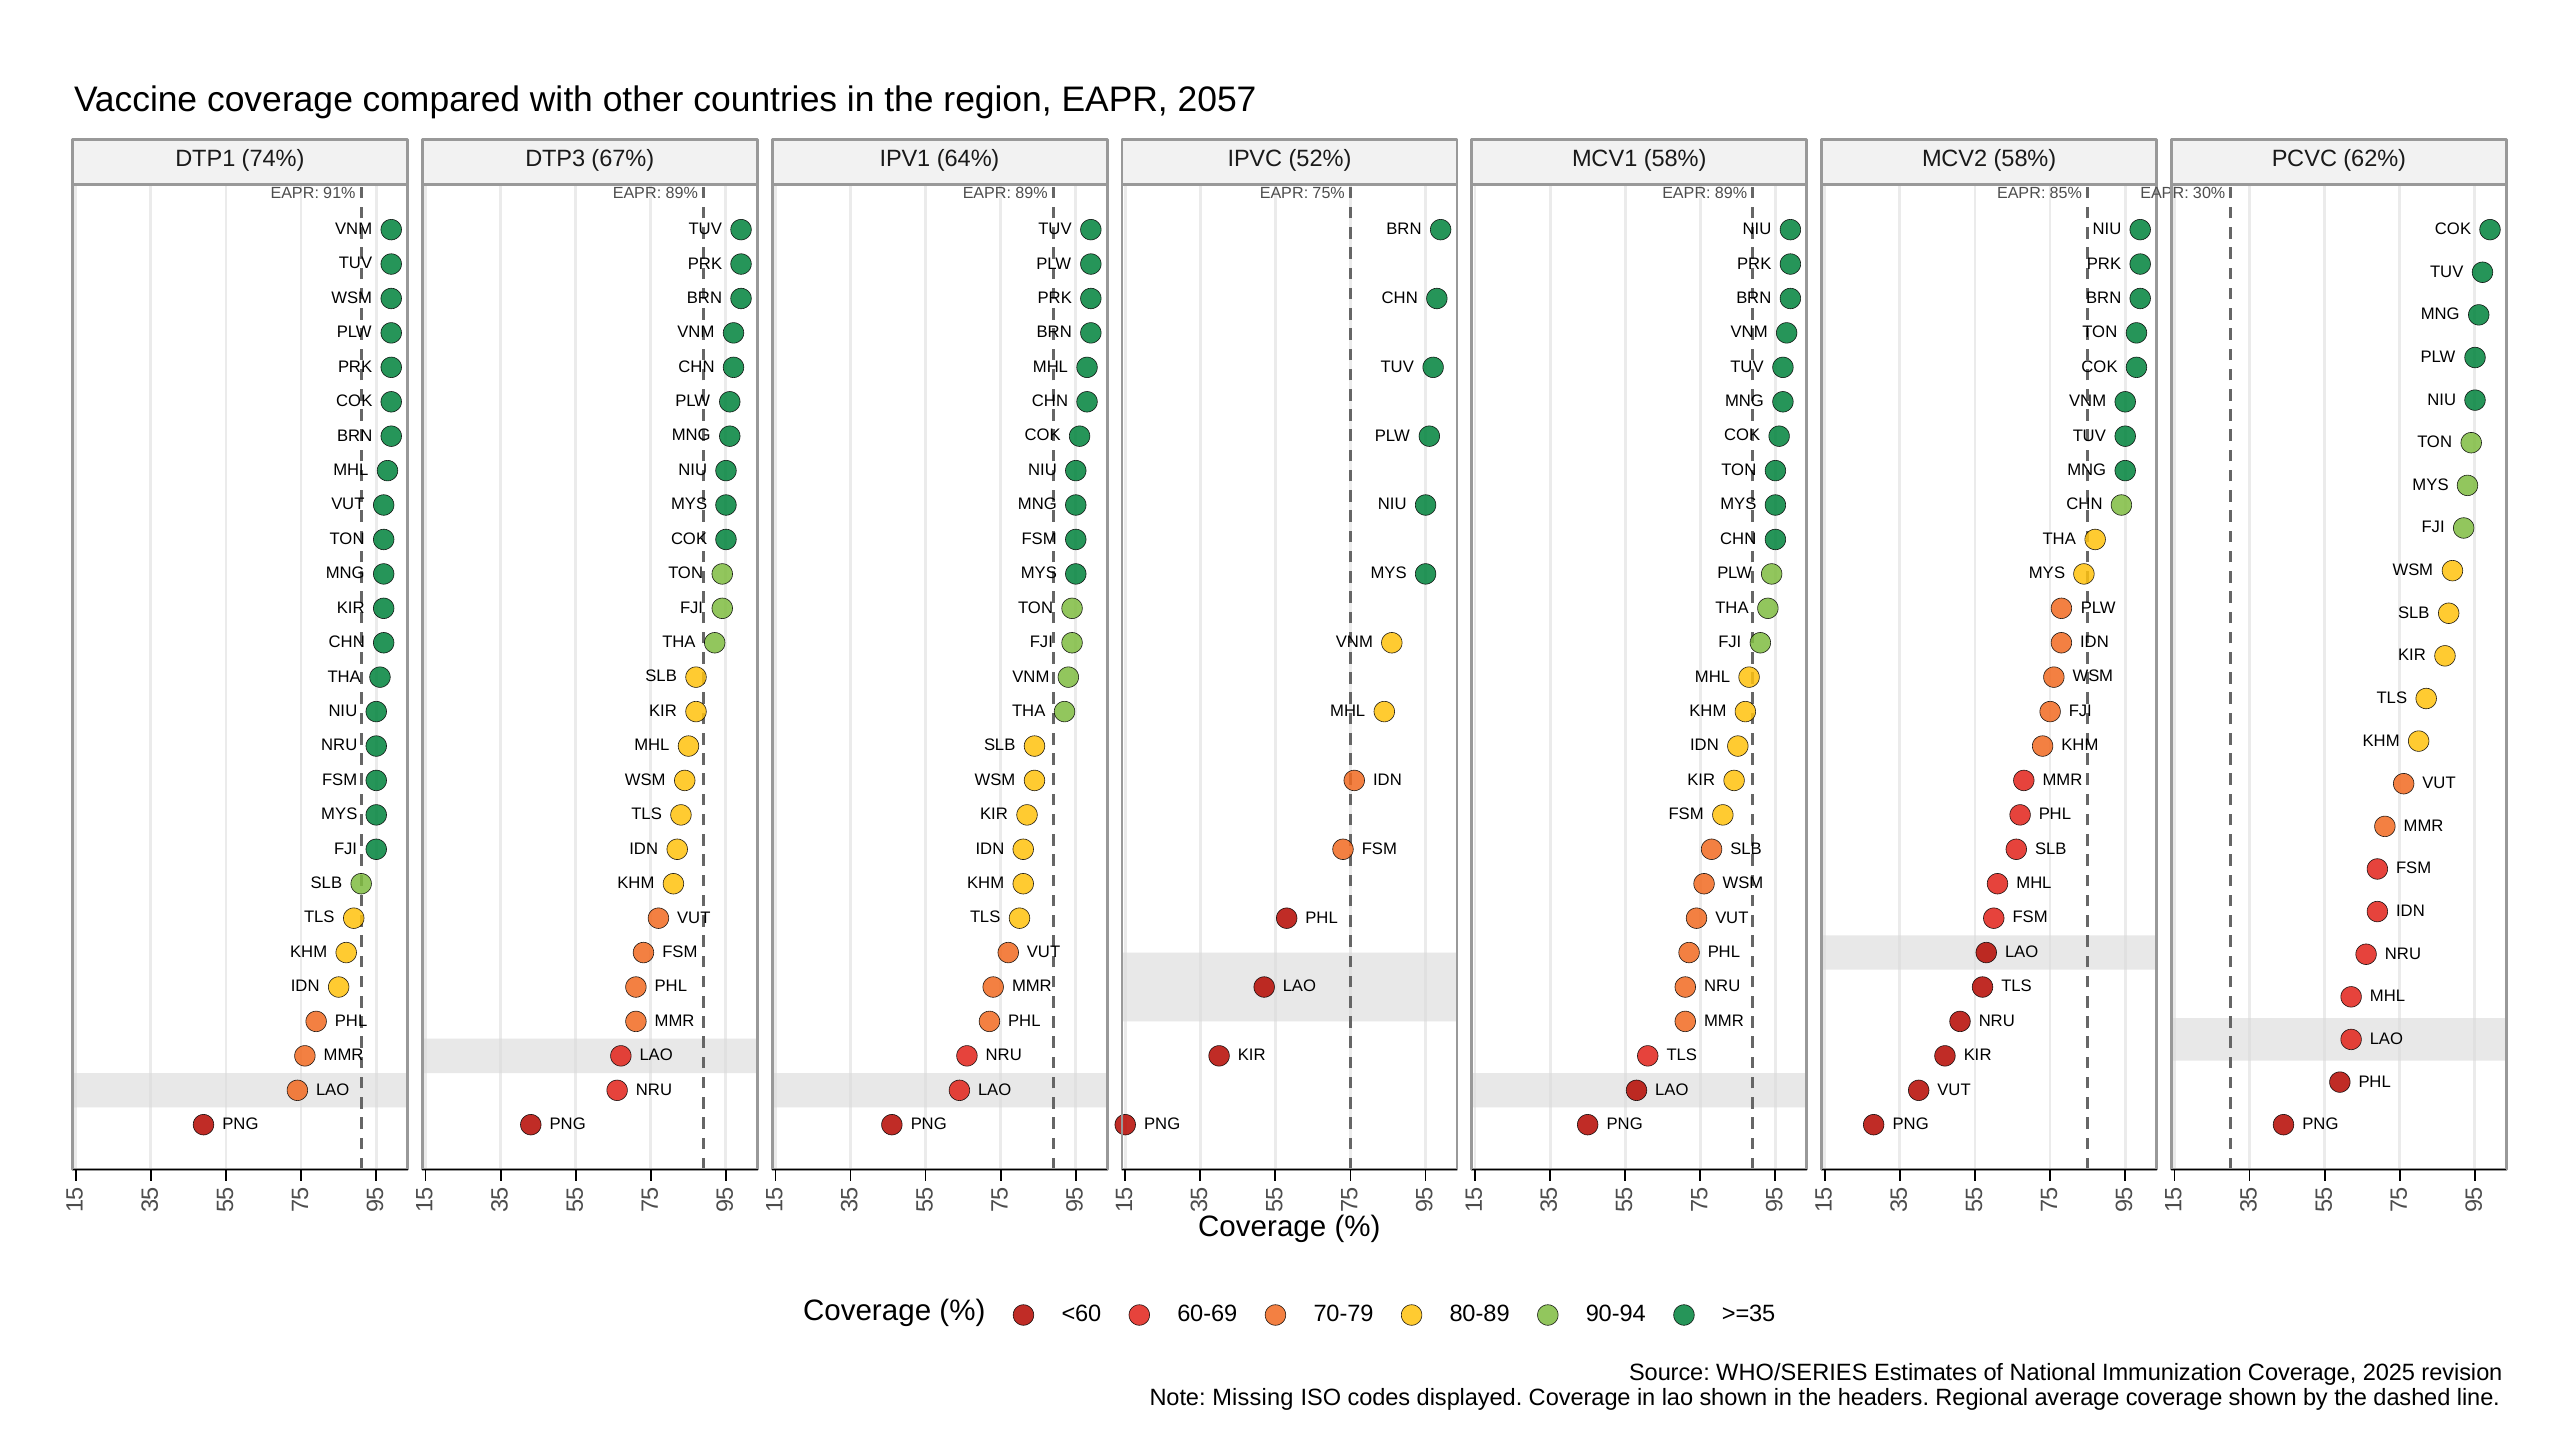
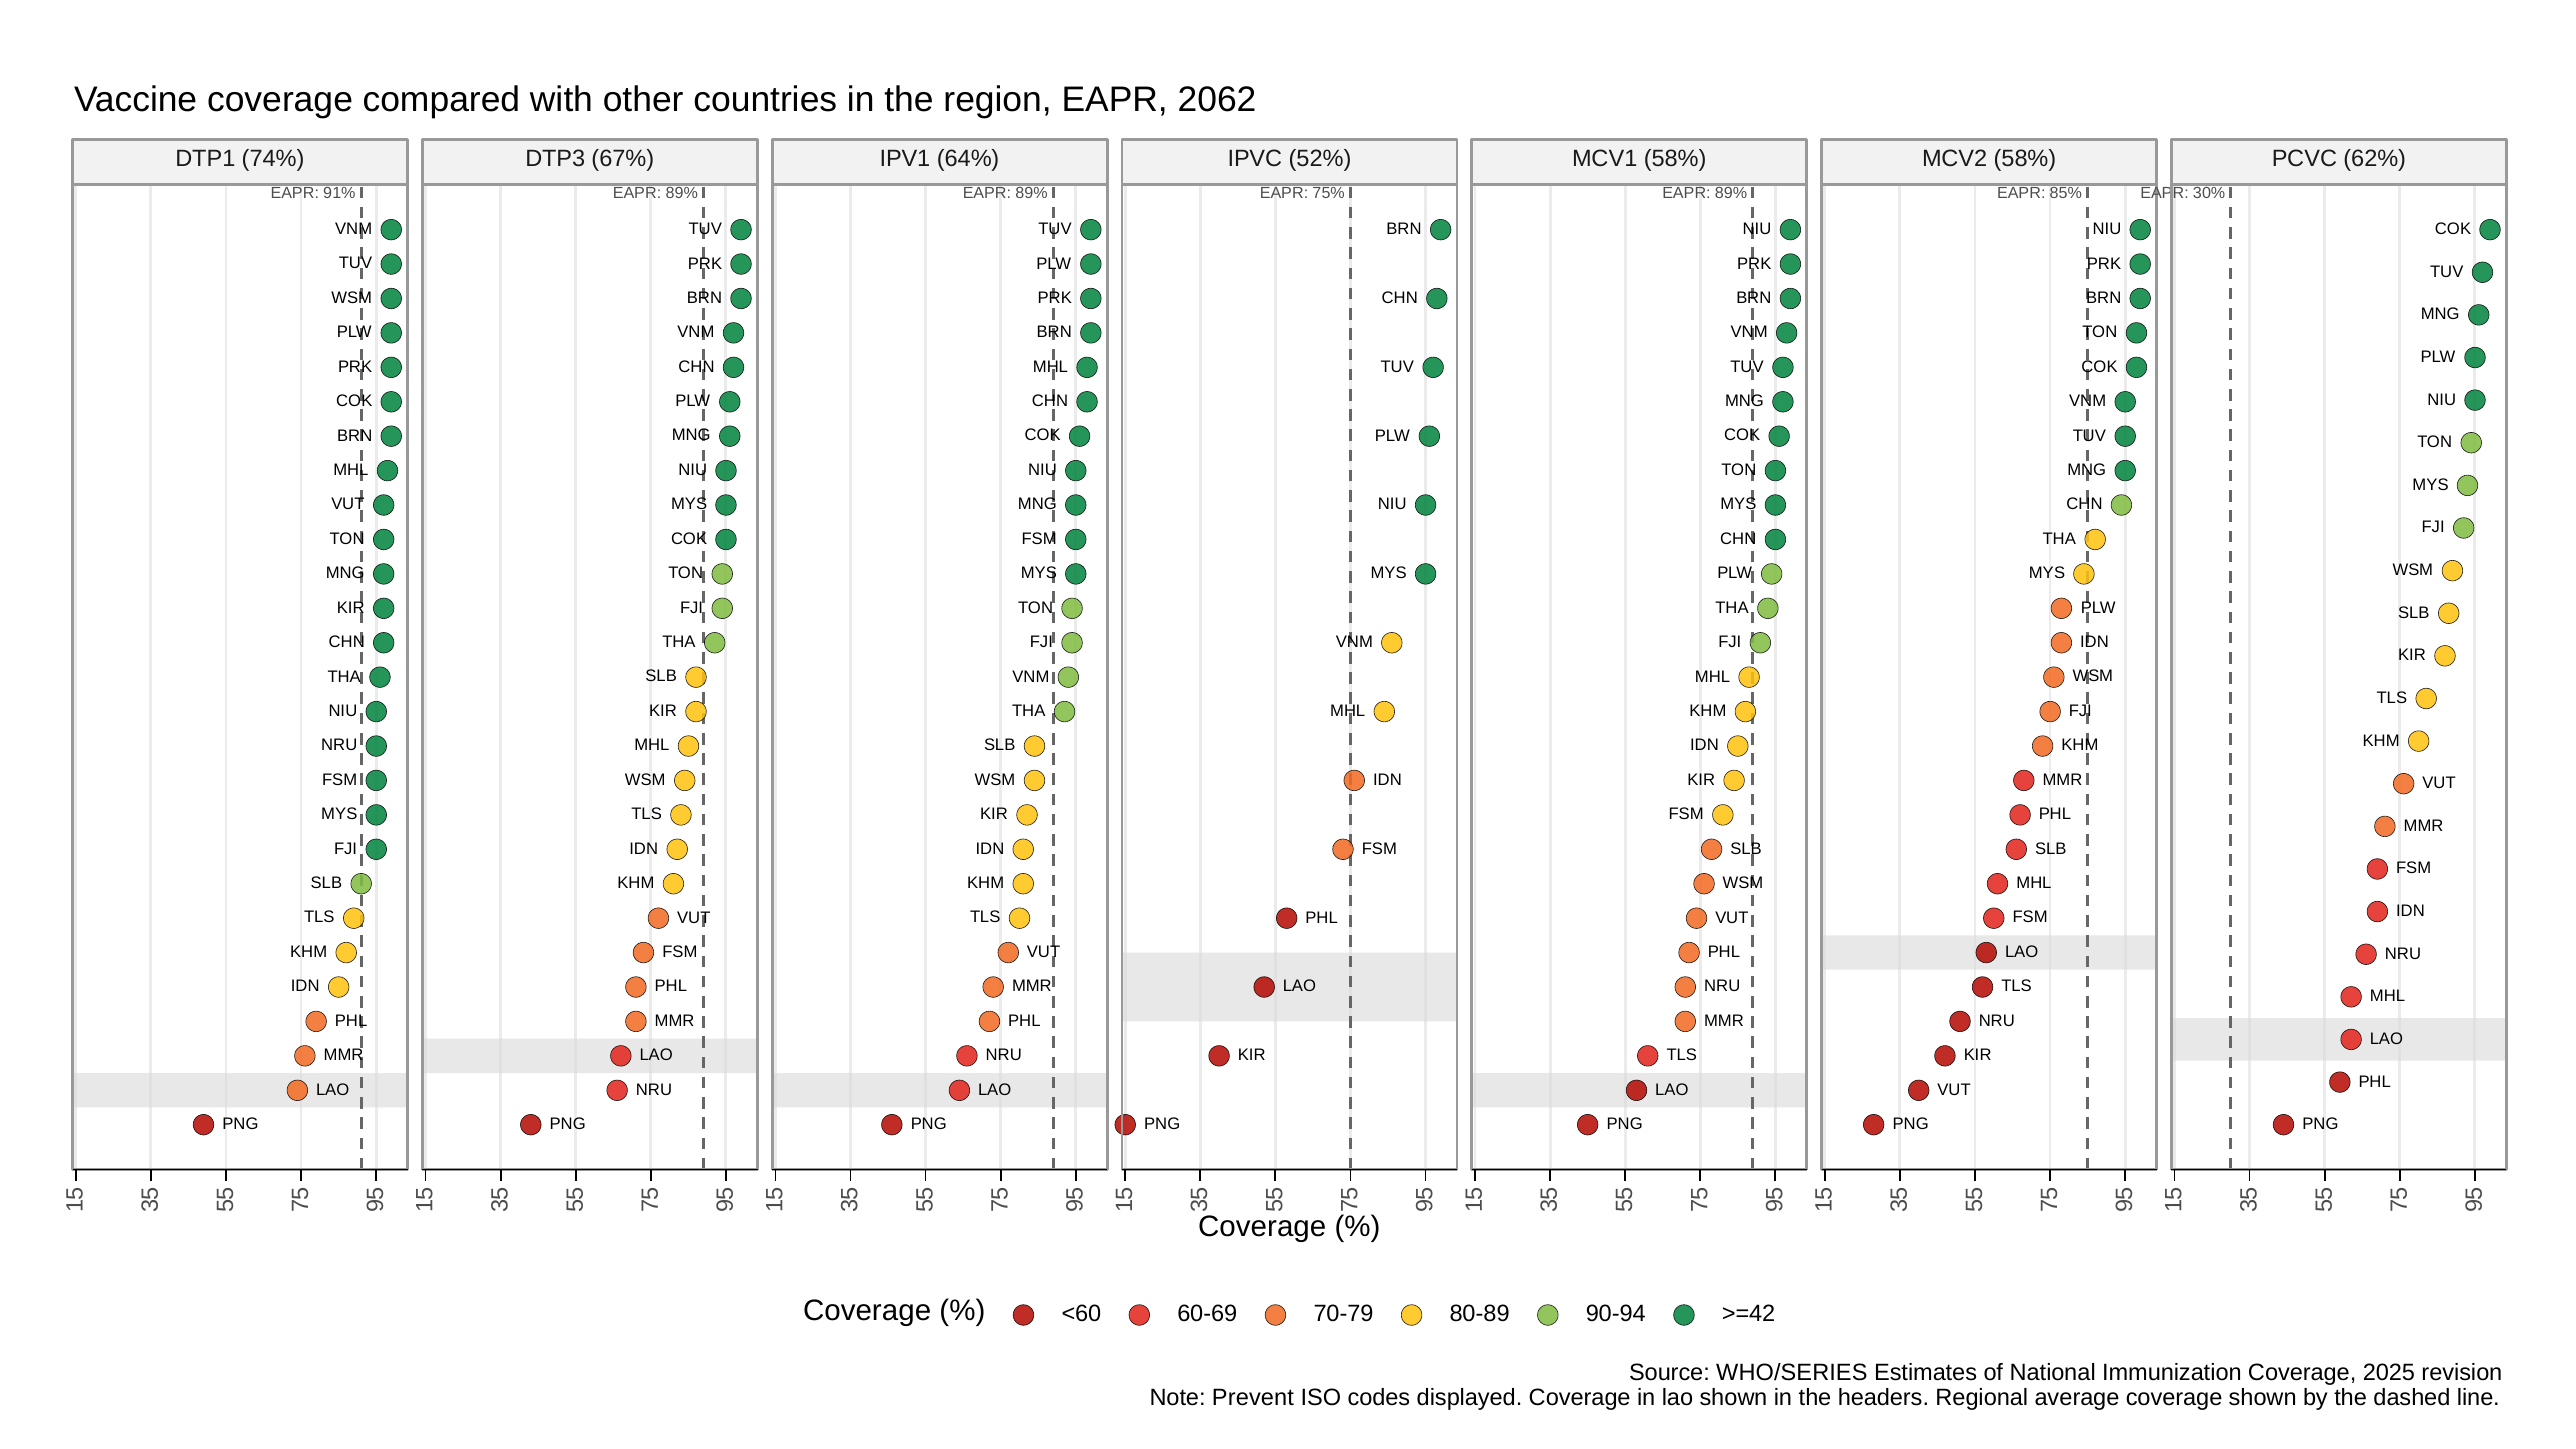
2057: 2057 -> 2062 (1217, 100)
>=35: >=35 -> >=42 (1749, 1314)
Missing: Missing -> Prevent (1253, 1398)
